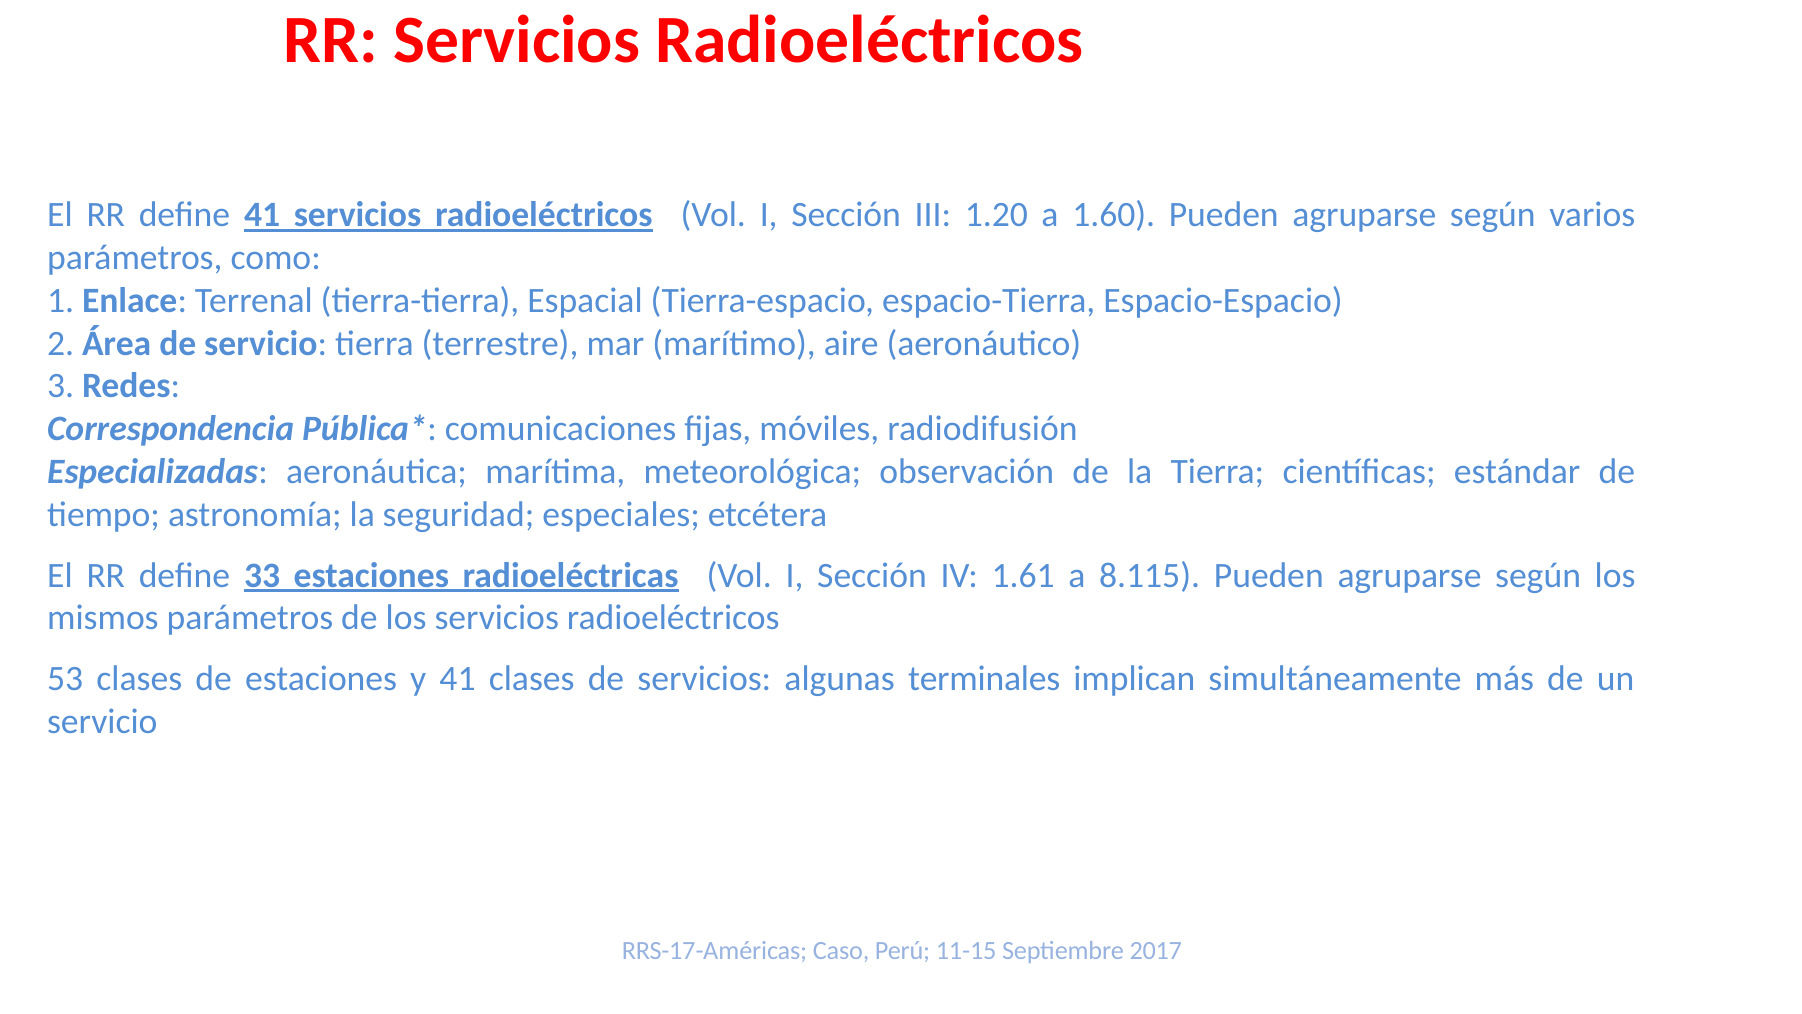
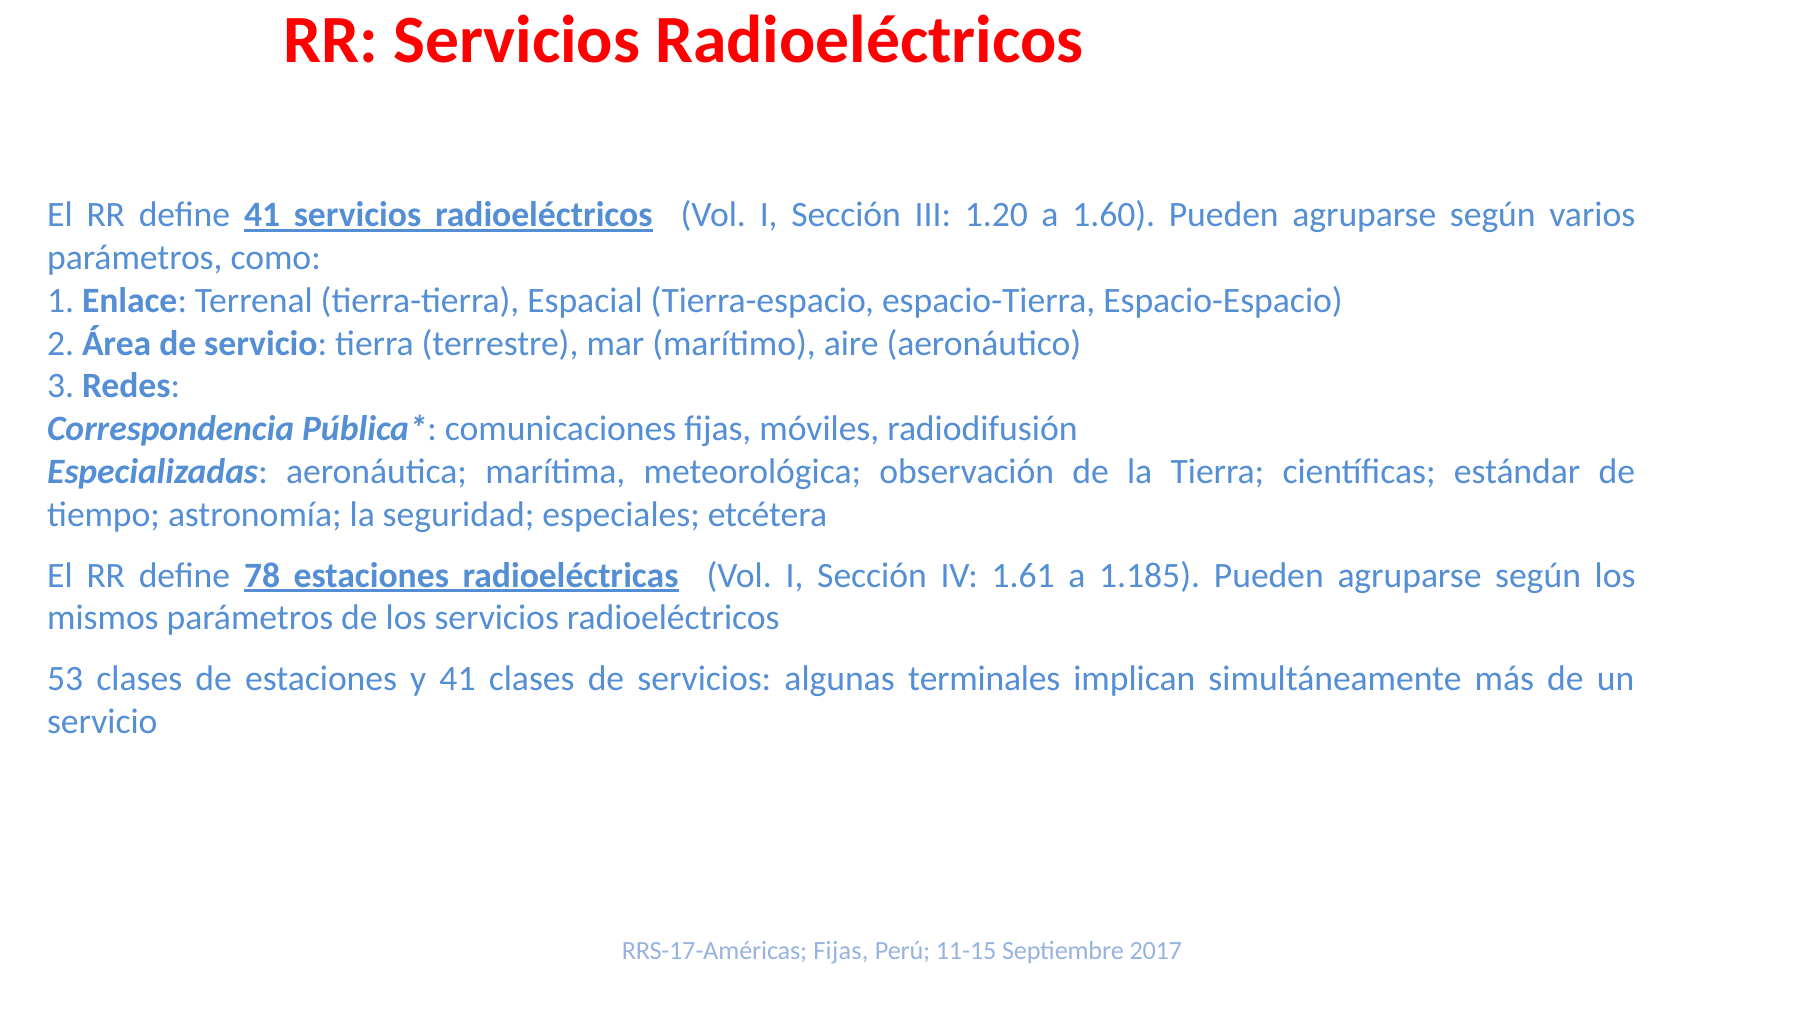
33: 33 -> 78 (262, 575)
8.115: 8.115 -> 1.185 (1150, 575)
RRS-17-Américas Caso: Caso -> Fijas (841, 951)
